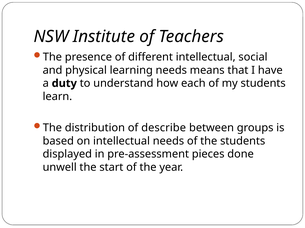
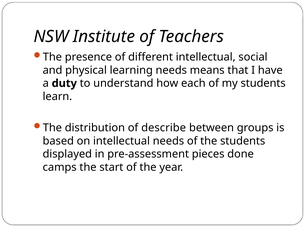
unwell: unwell -> camps (60, 168)
